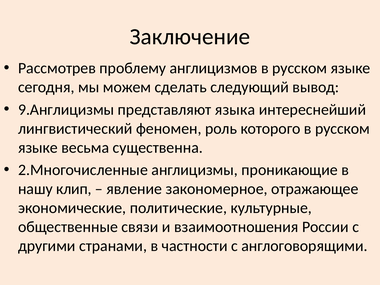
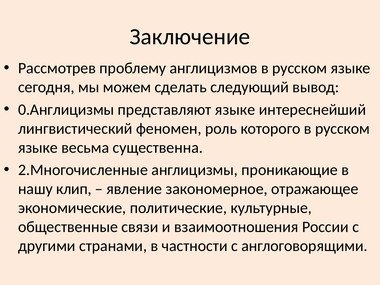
9.Англицизмы: 9.Англицизмы -> 0.Англицизмы (66, 110)
представляют языка: языка -> языке (235, 110)
